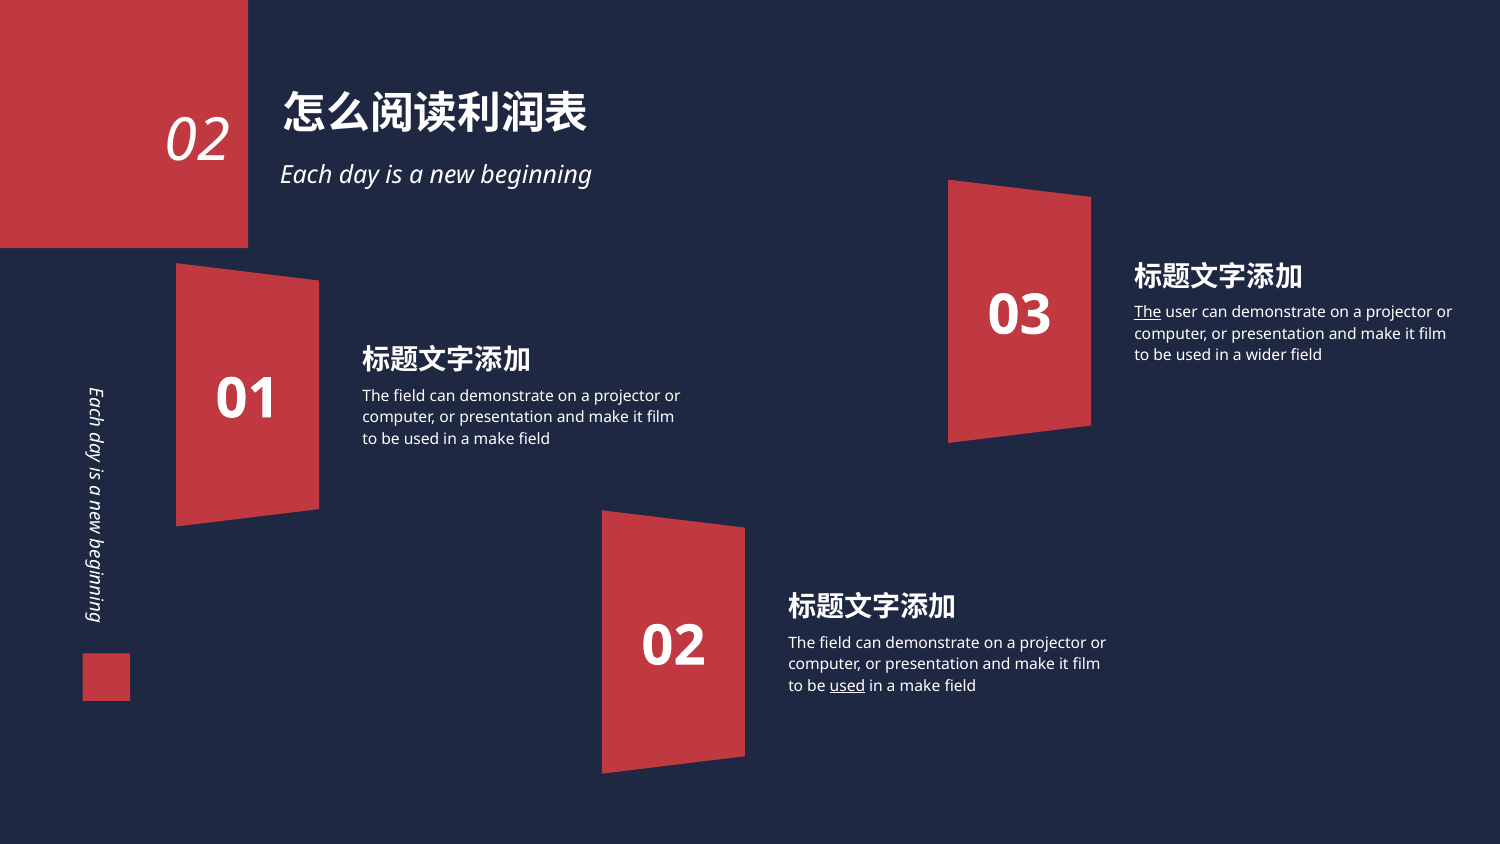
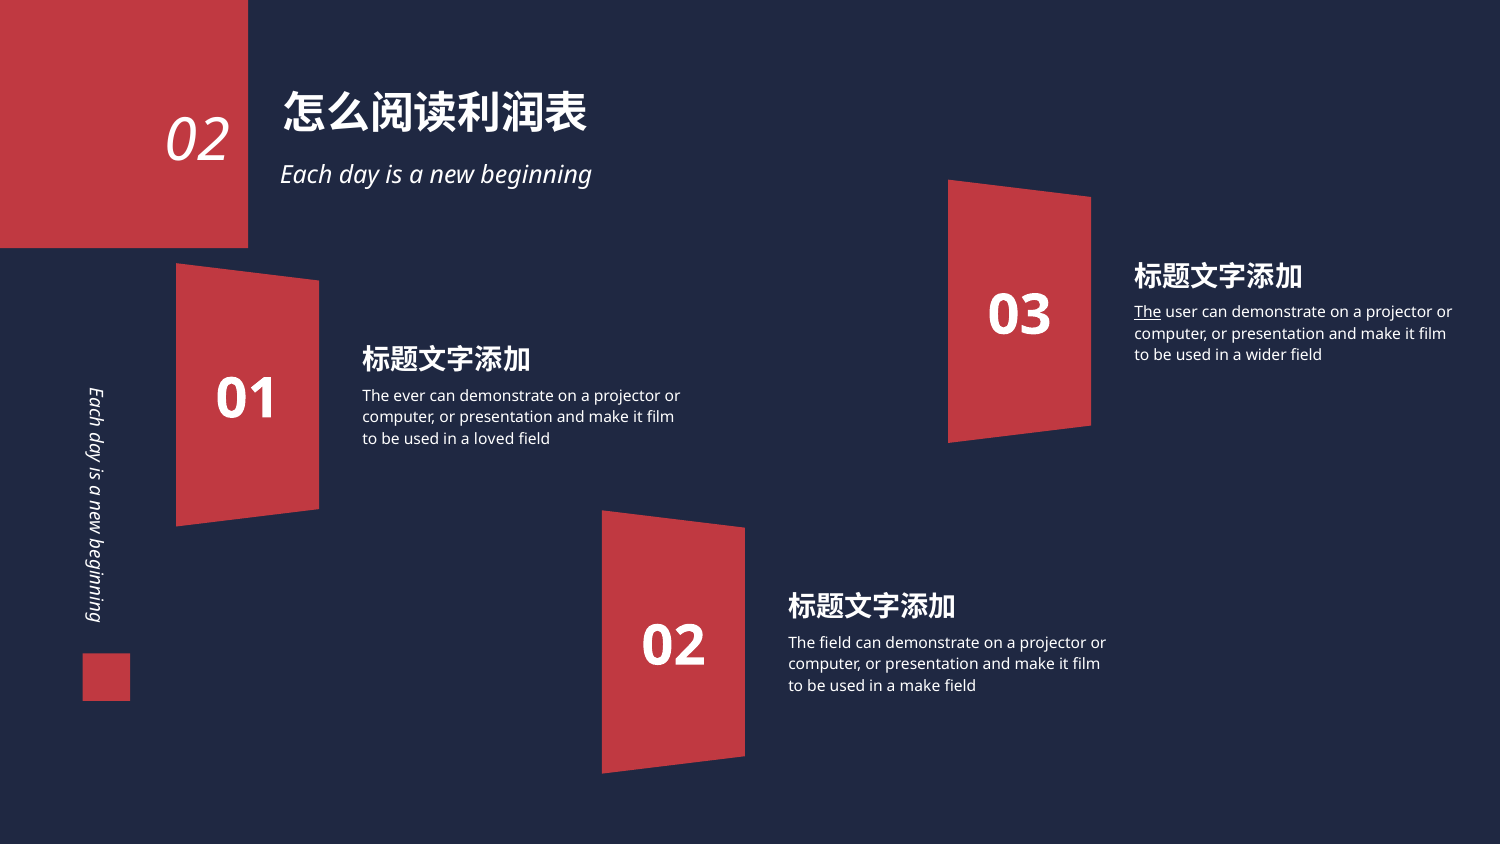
field: field -> ever (409, 396)
make: make -> loved (494, 439)
used underline: present -> none (847, 686)
